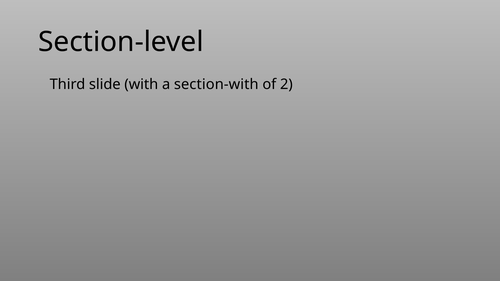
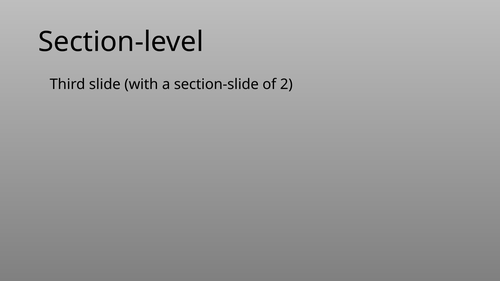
section-with: section-with -> section-slide (216, 85)
